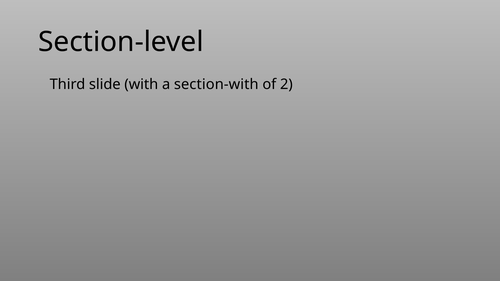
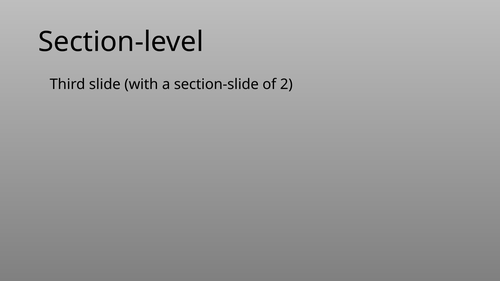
section-with: section-with -> section-slide (216, 85)
